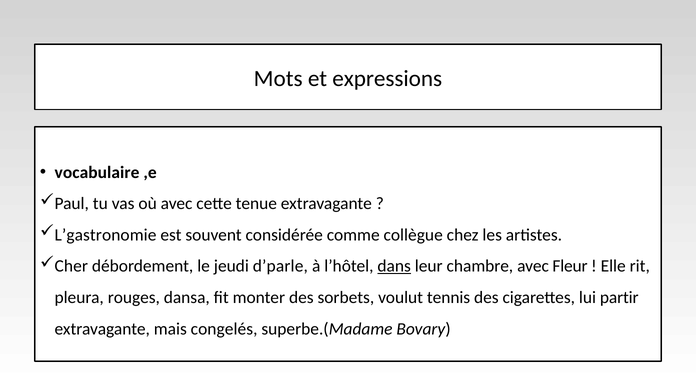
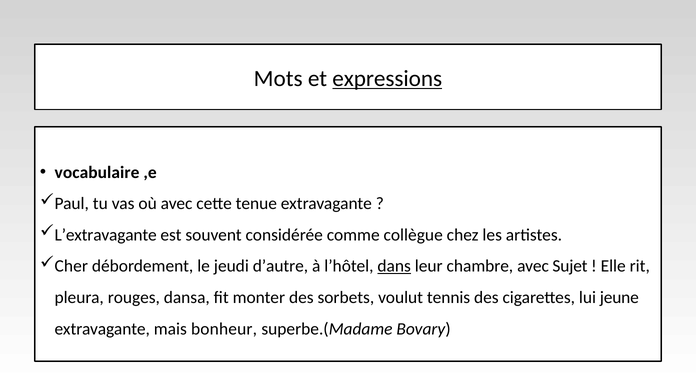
expressions underline: none -> present (387, 79)
L’gastronomie: L’gastronomie -> L’extravagante (106, 235)
d’parle: d’parle -> d’autre (280, 267)
Fleur: Fleur -> Sujet (570, 267)
partir: partir -> jeune (619, 298)
congelés: congelés -> bonheur (224, 329)
